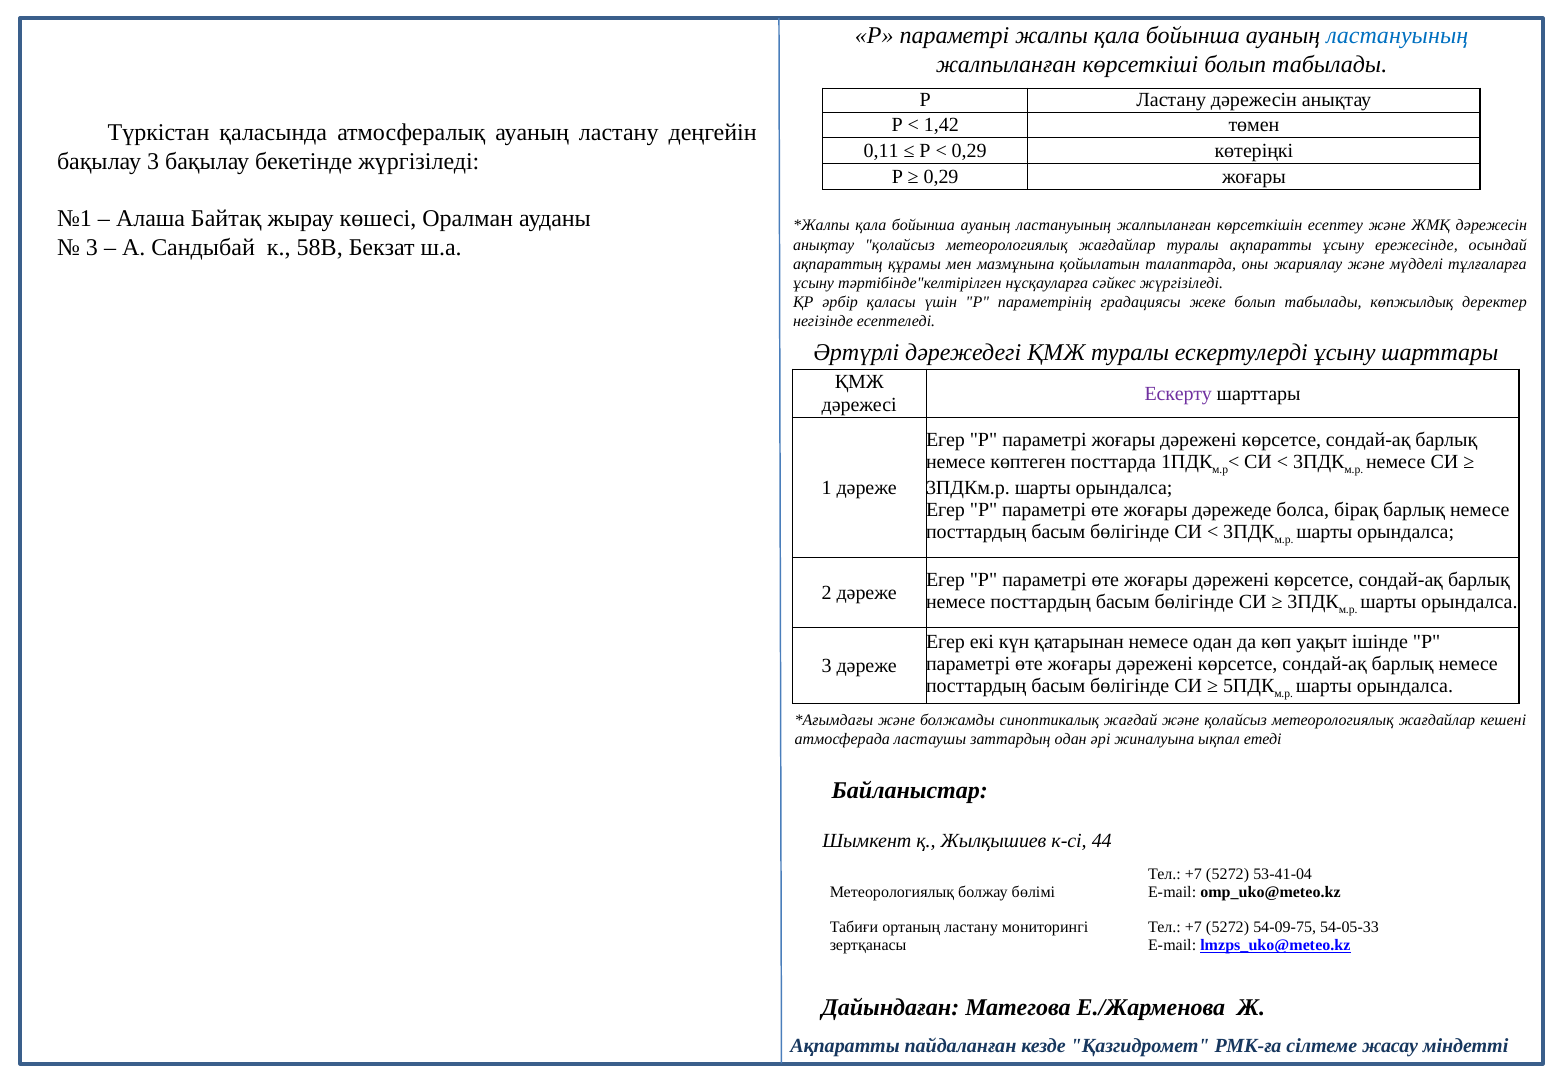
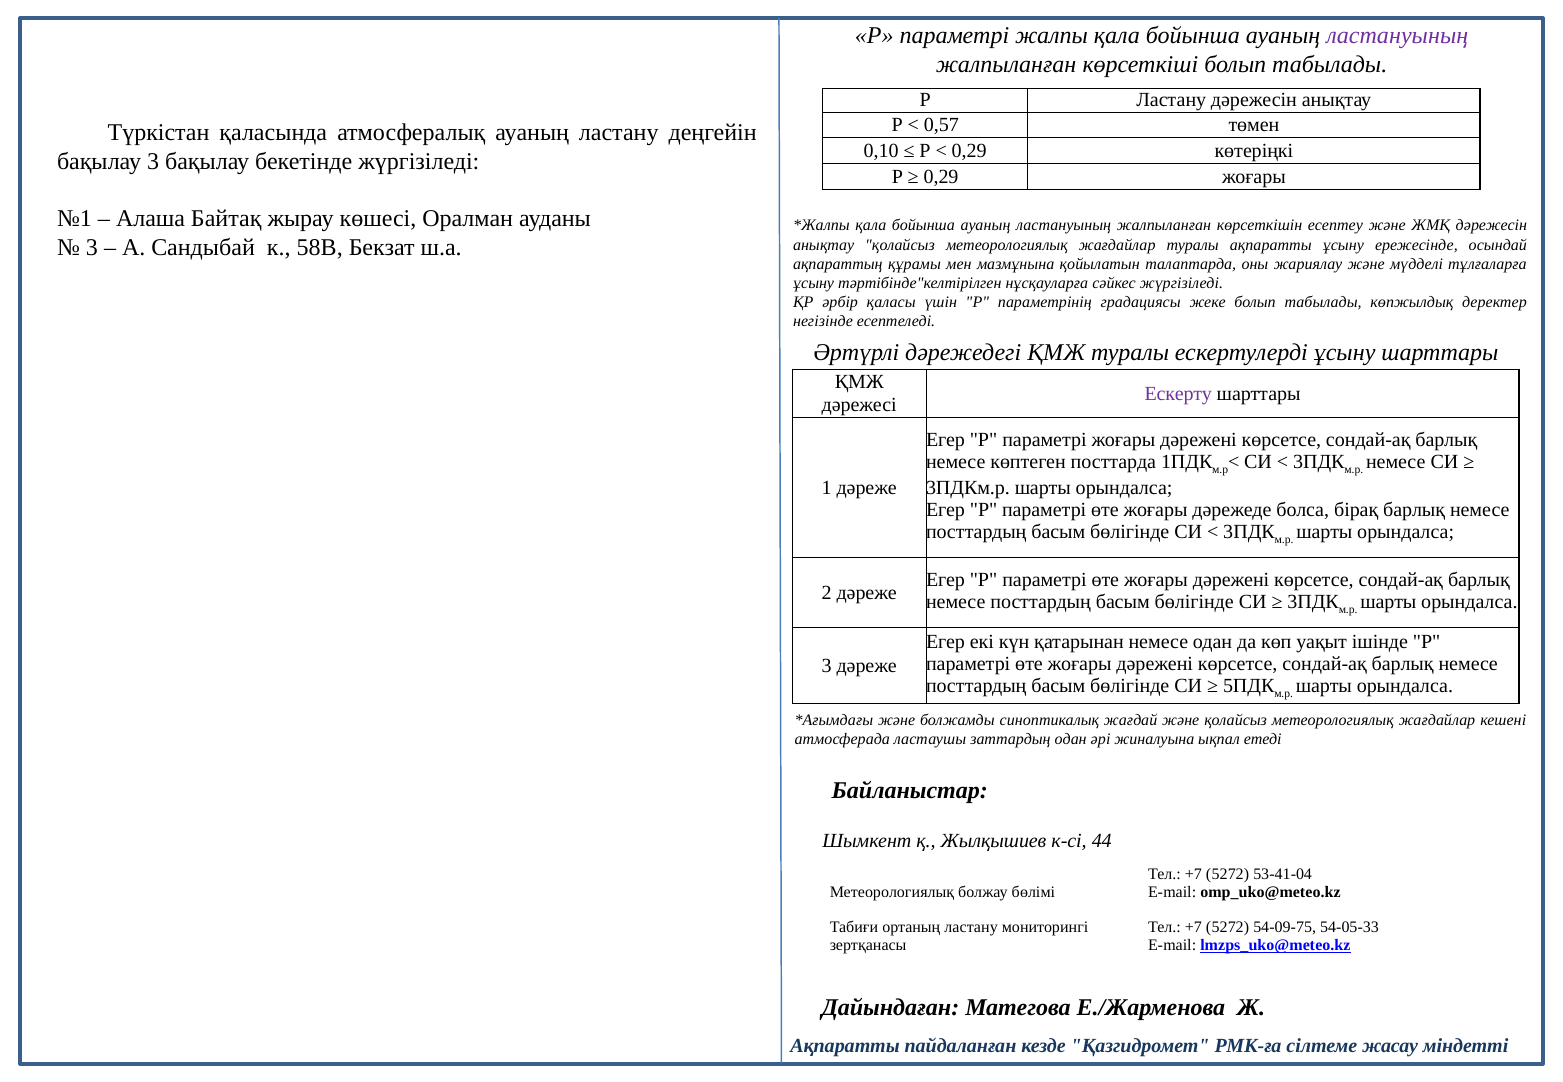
ластануының colour: blue -> purple (1397, 35)
1,42: 1,42 -> 0,57 (941, 125)
0,11: 0,11 -> 0,10 (881, 151)
